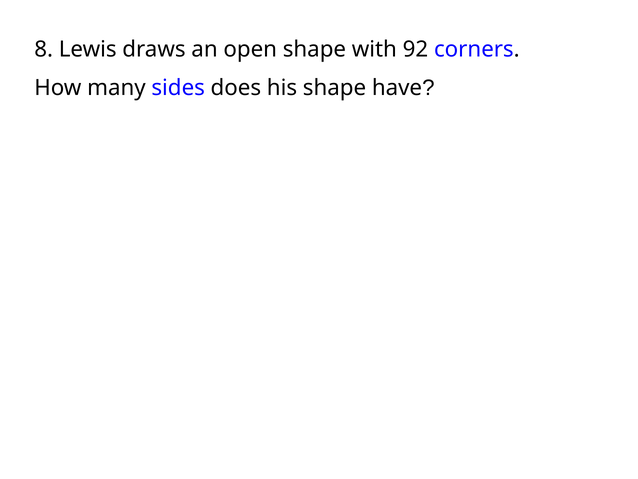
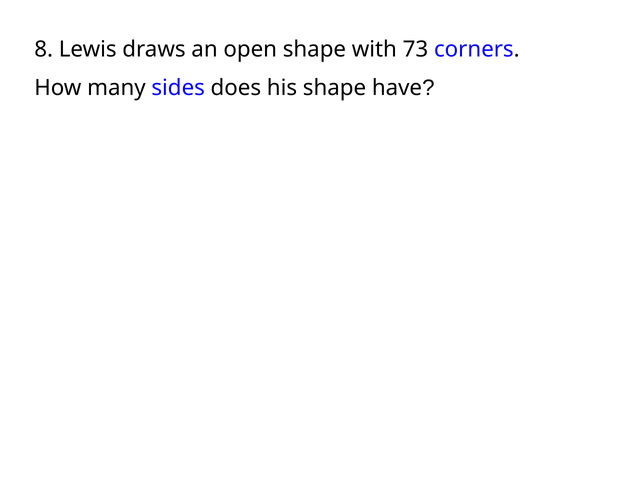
92: 92 -> 73 (415, 49)
